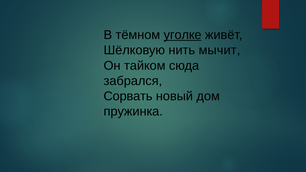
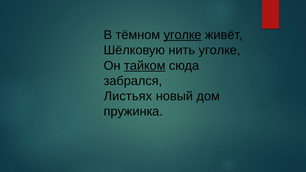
нить мычит: мычит -> уголке (220, 50)
тайком underline: none -> present (145, 66)
Сорвать: Сорвать -> Листьях (128, 96)
